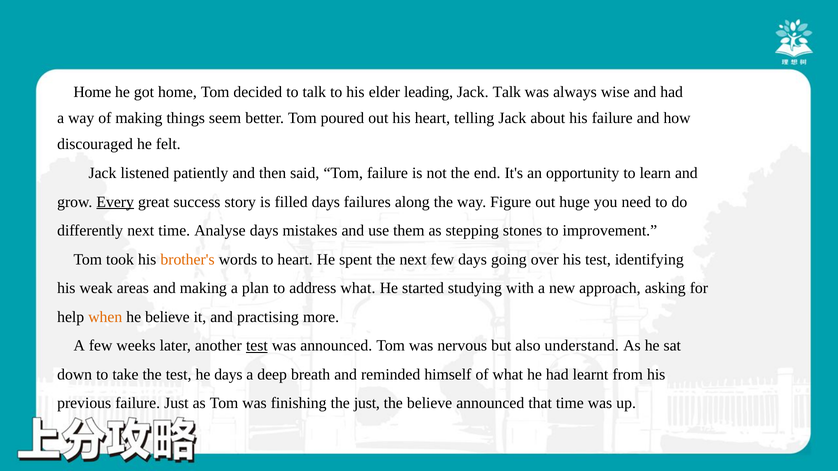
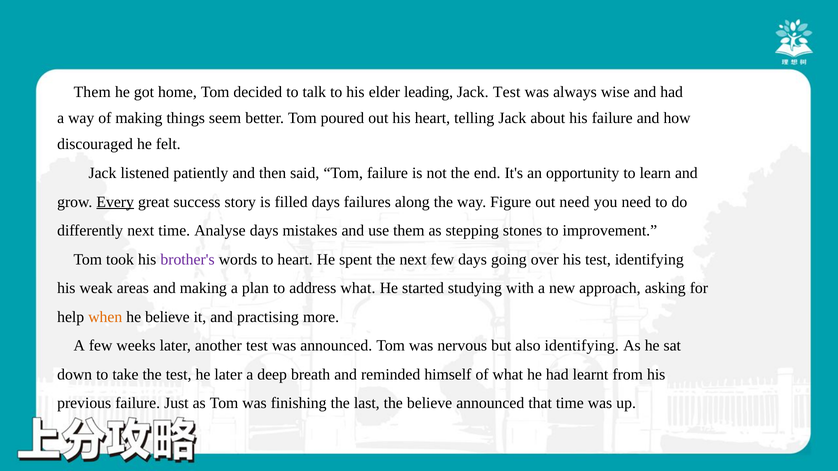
Home: Home -> Them (92, 92)
Jack Talk: Talk -> Test (507, 92)
out huge: huge -> need (574, 202)
brother's colour: orange -> purple (188, 260)
test underline: present -> none (257, 346)
also understand: understand -> identifying (582, 346)
he days: days -> later (228, 375)
the just: just -> last (367, 404)
